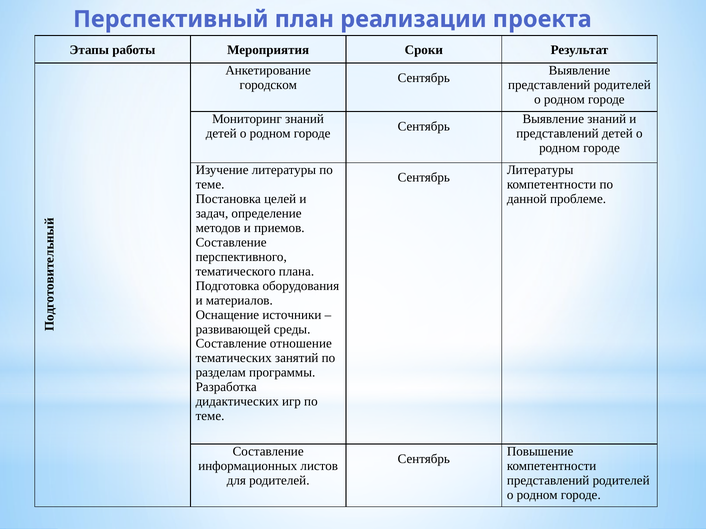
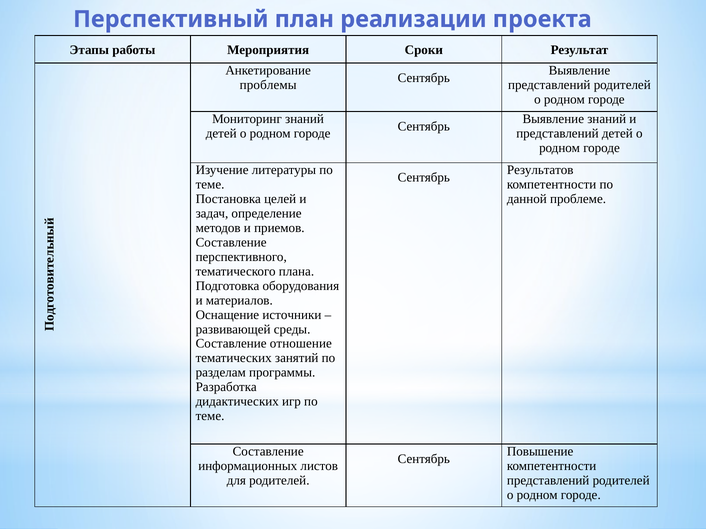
городском: городском -> проблемы (268, 85)
Литературы: Литературы -> Результатов (540, 170)
